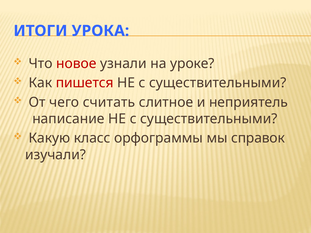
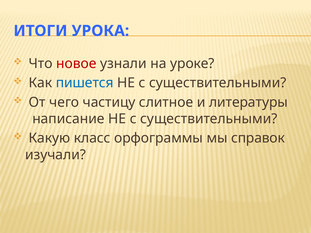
пишется colour: red -> blue (85, 83)
считать: считать -> частицу (109, 102)
неприятель: неприятель -> литературы (248, 102)
